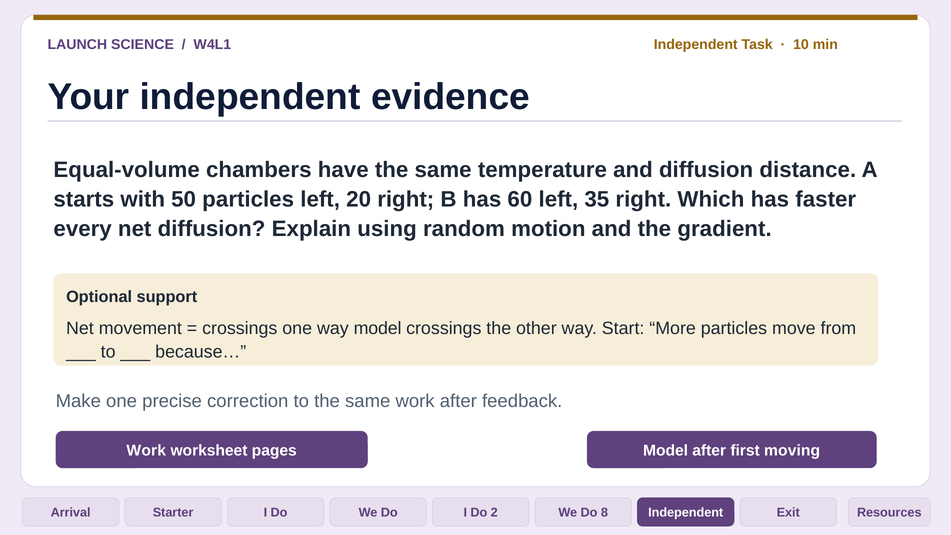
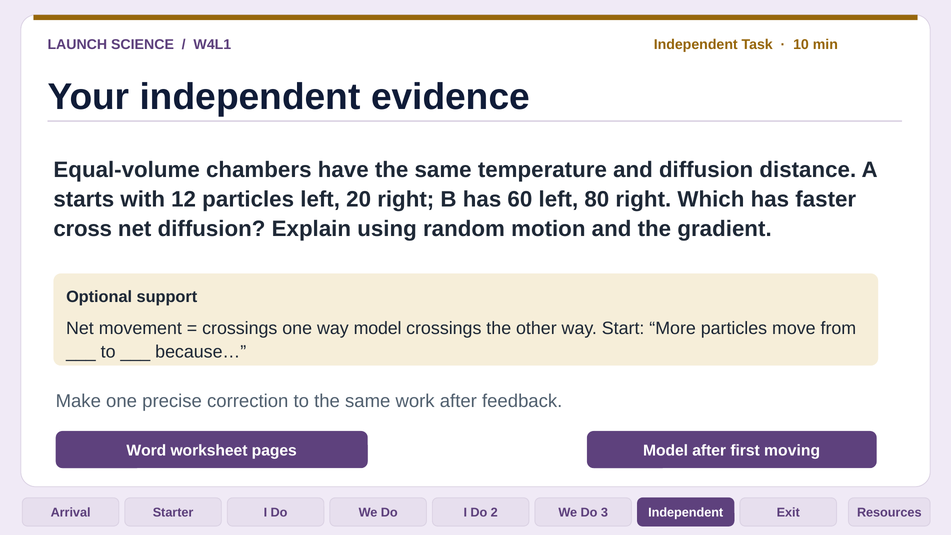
50: 50 -> 12 (184, 199)
35: 35 -> 80 (597, 199)
every: every -> cross (83, 229)
Work: Work -> Word (146, 451)
8: 8 -> 3 (604, 513)
